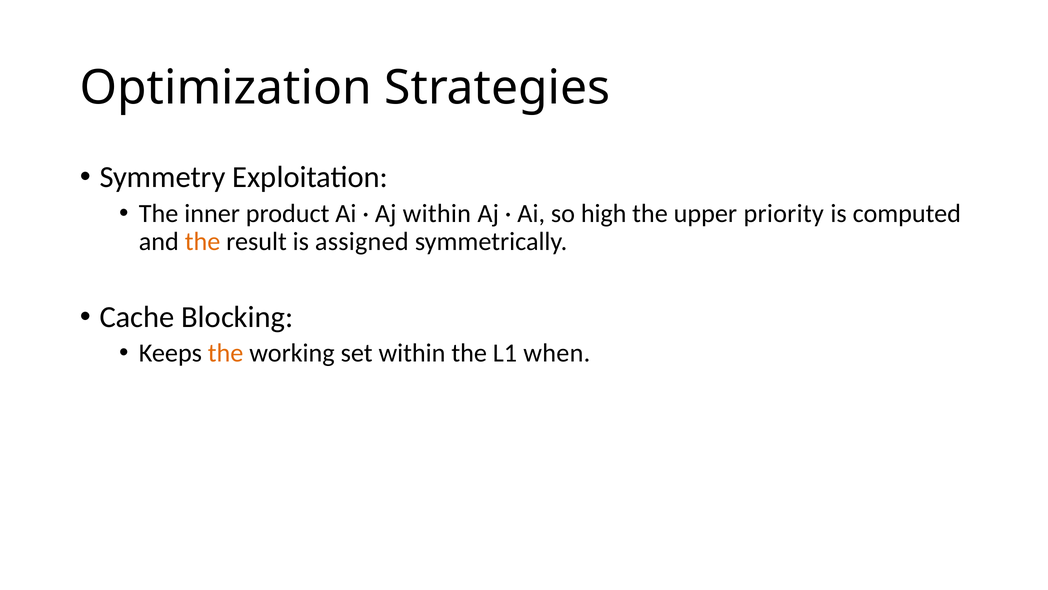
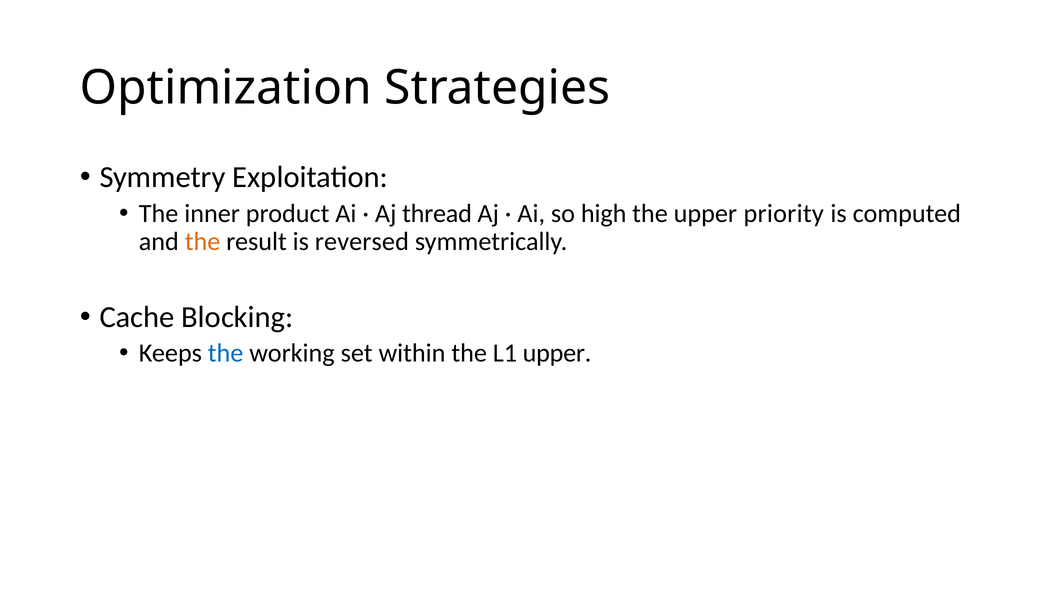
Aj within: within -> thread (437, 213)
assigned: assigned -> reversed (362, 242)
the colour: orange -> blue (226, 353)
L1 when: when -> upper (557, 353)
